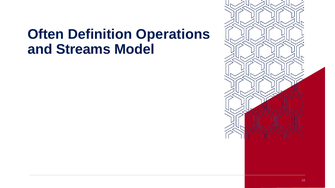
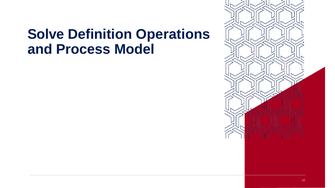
Often: Often -> Solve (46, 34)
Streams: Streams -> Process (83, 49)
